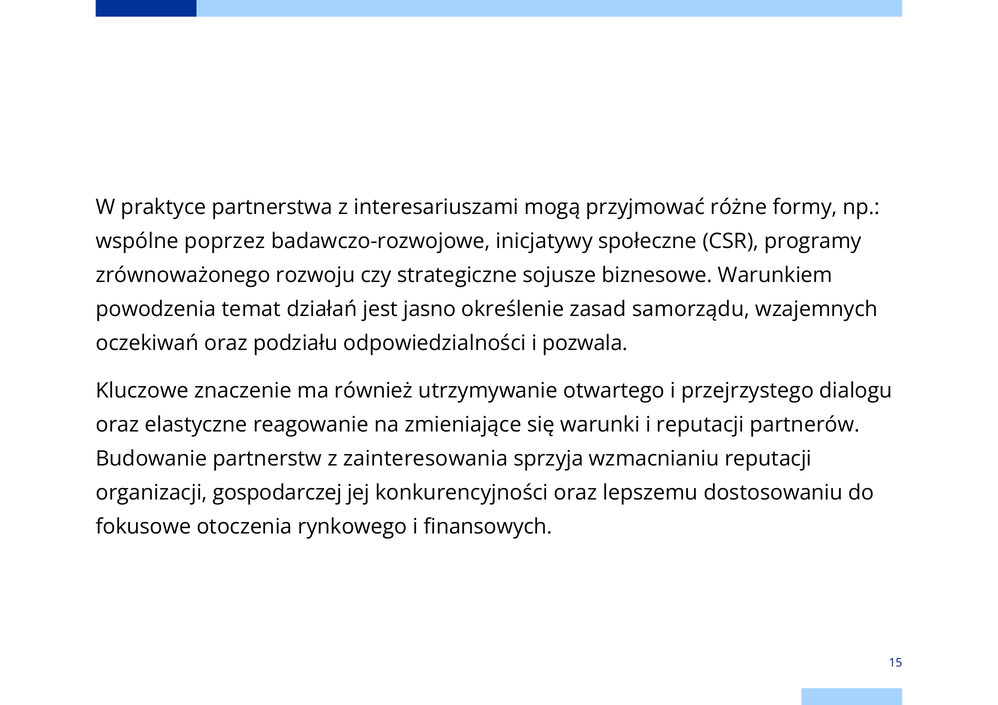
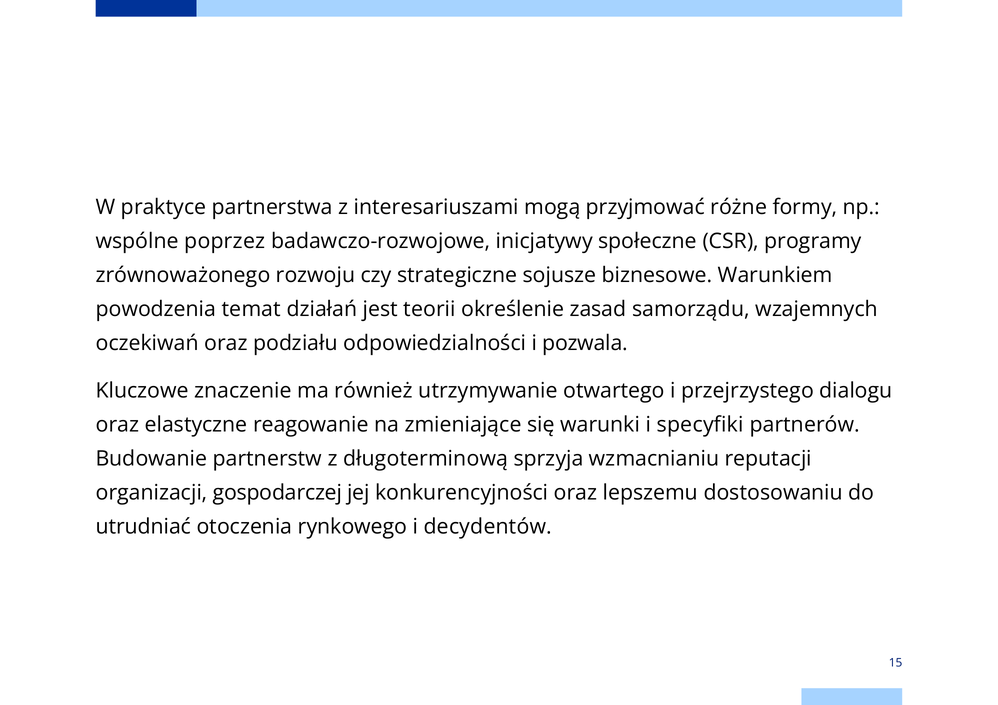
jasno: jasno -> teorii (430, 310)
i reputacji: reputacji -> specyfiki (700, 425)
zainteresowania: zainteresowania -> długoterminową (426, 459)
fokusowe: fokusowe -> utrudniać (143, 527)
finansowych: finansowych -> decydentów (488, 527)
